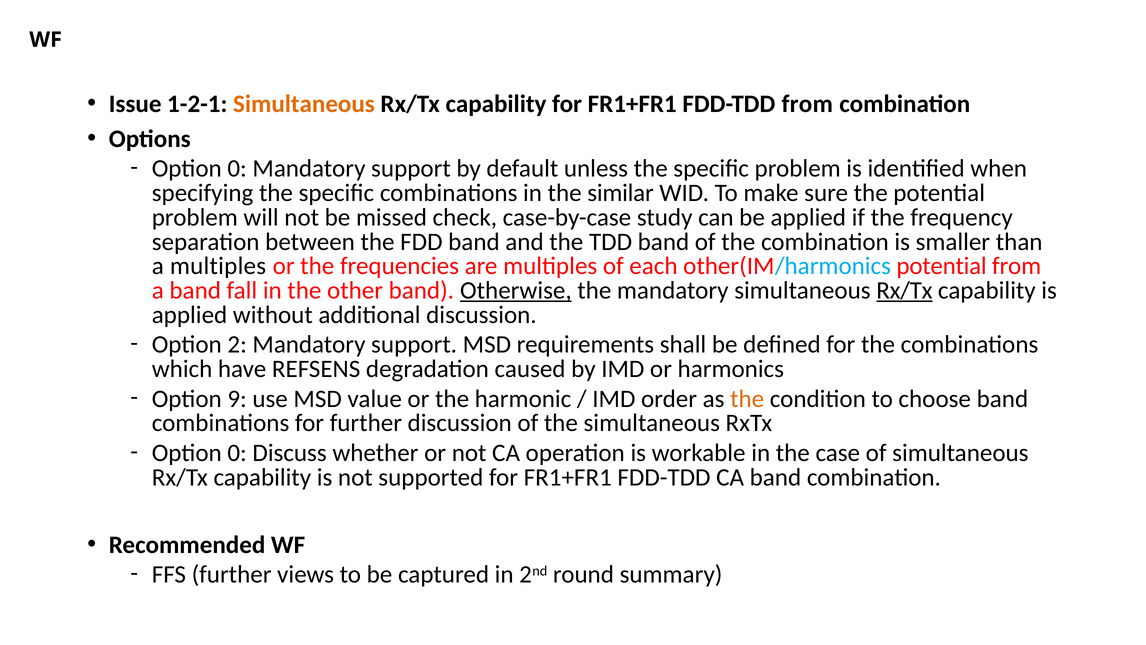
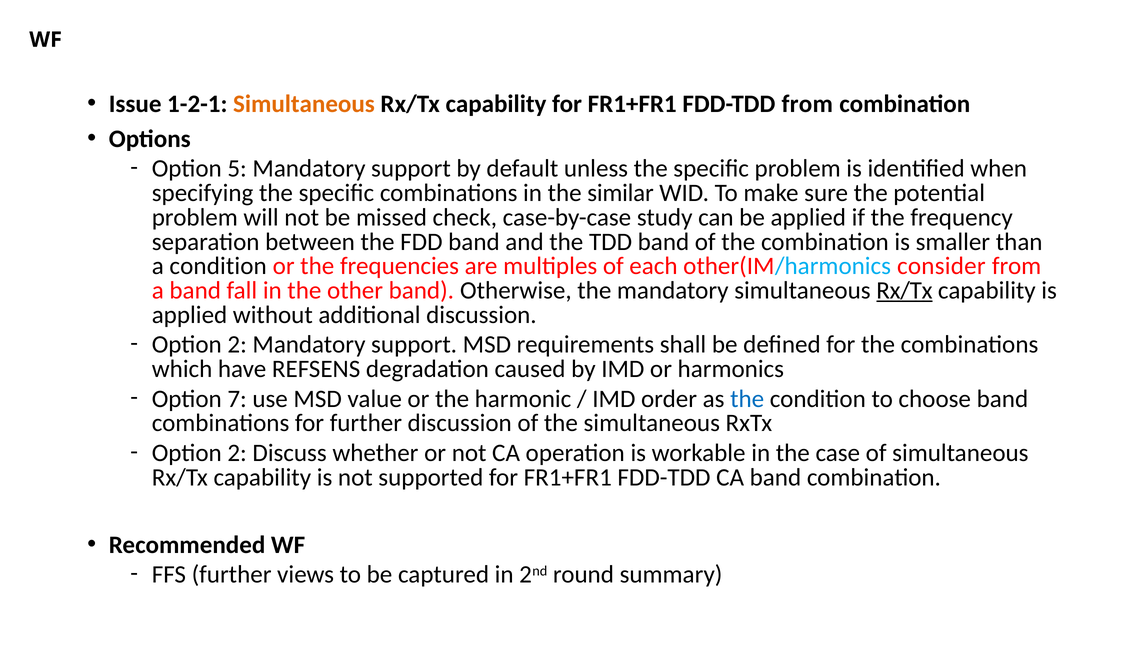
0: 0 -> 5 (237, 169)
a multiples: multiples -> condition (218, 266)
other(IM/harmonics potential: potential -> consider (941, 266)
Otherwise underline: present -> none (516, 290)
9: 9 -> 7 (237, 399)
the colour: orange -> blue (747, 399)
0: 0 -> 2 (237, 453)
